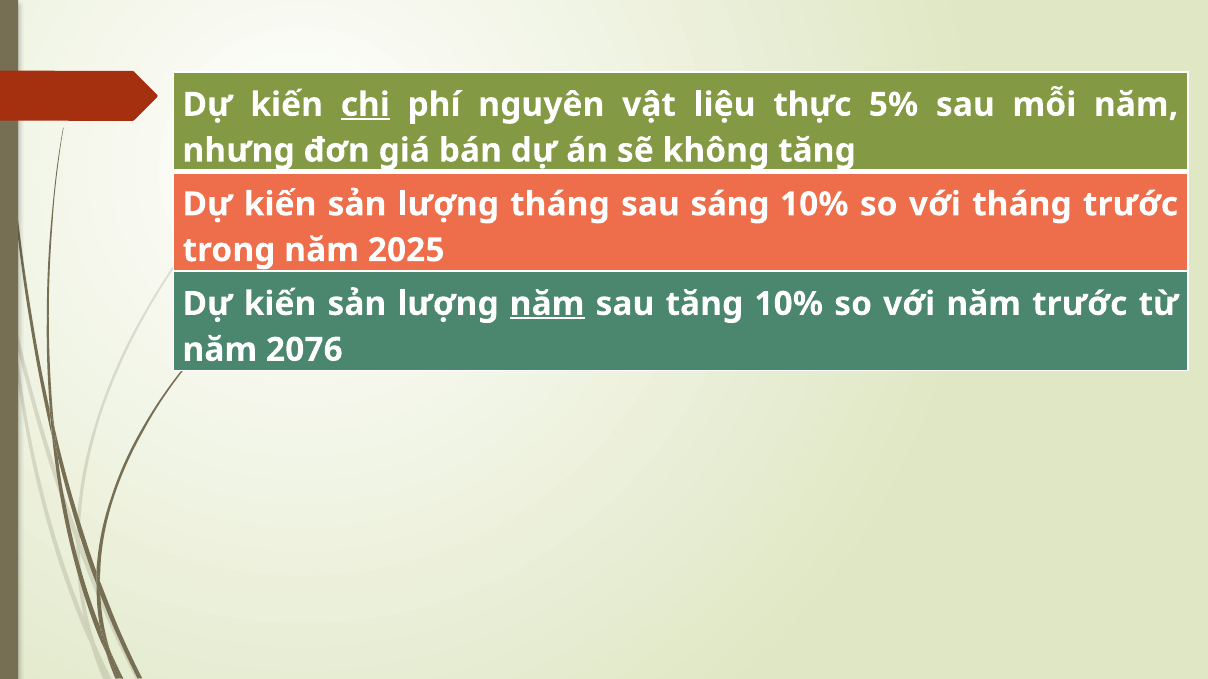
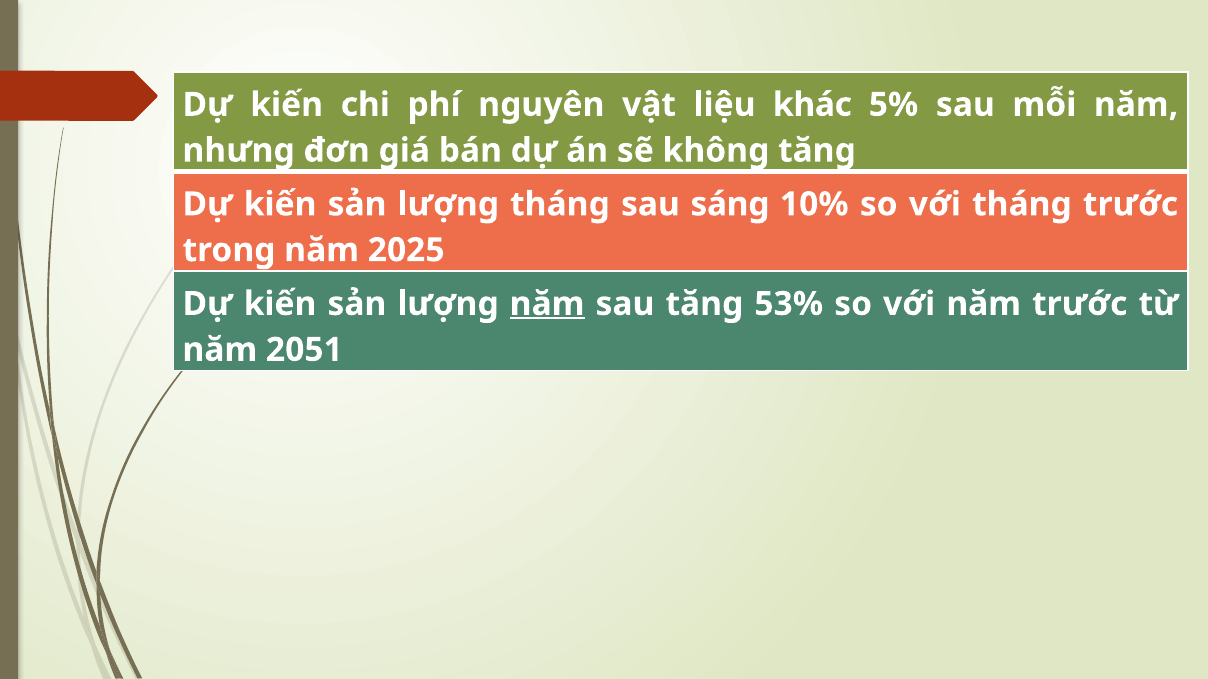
chi underline: present -> none (365, 105)
thực: thực -> khác (812, 105)
tăng 10%: 10% -> 53% (789, 304)
2076: 2076 -> 2051 (304, 350)
